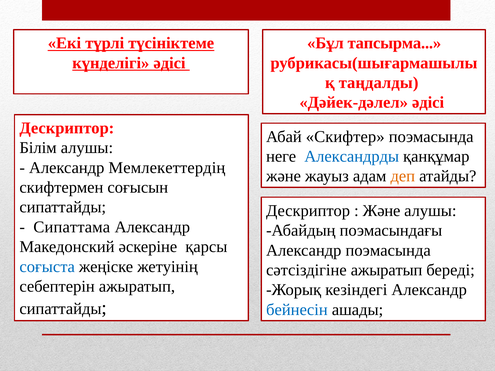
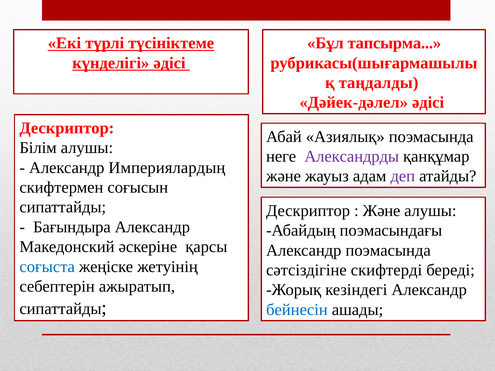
Скифтер: Скифтер -> Азиялық (345, 137)
Александрды colour: blue -> purple (352, 157)
Мемлекеттердің: Мемлекеттердің -> Империялардың (167, 168)
деп colour: orange -> purple (403, 176)
Сипаттама: Сипаттама -> Бағындыра (72, 227)
сәтсіздігіне ажыратып: ажыратып -> скифтерді (386, 270)
